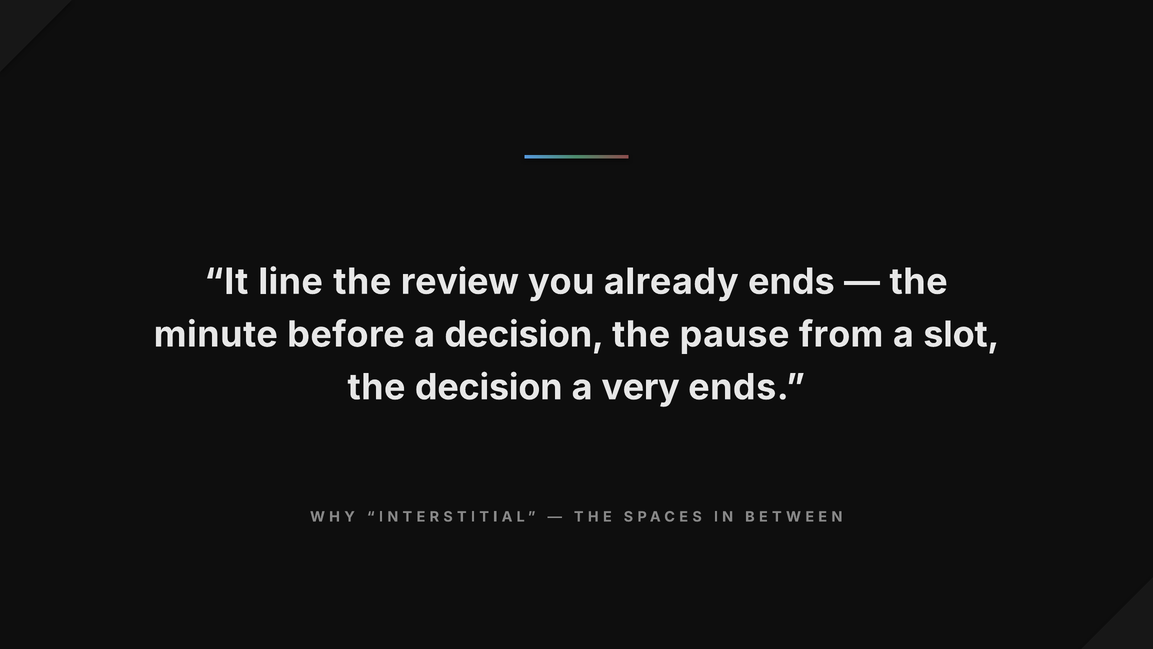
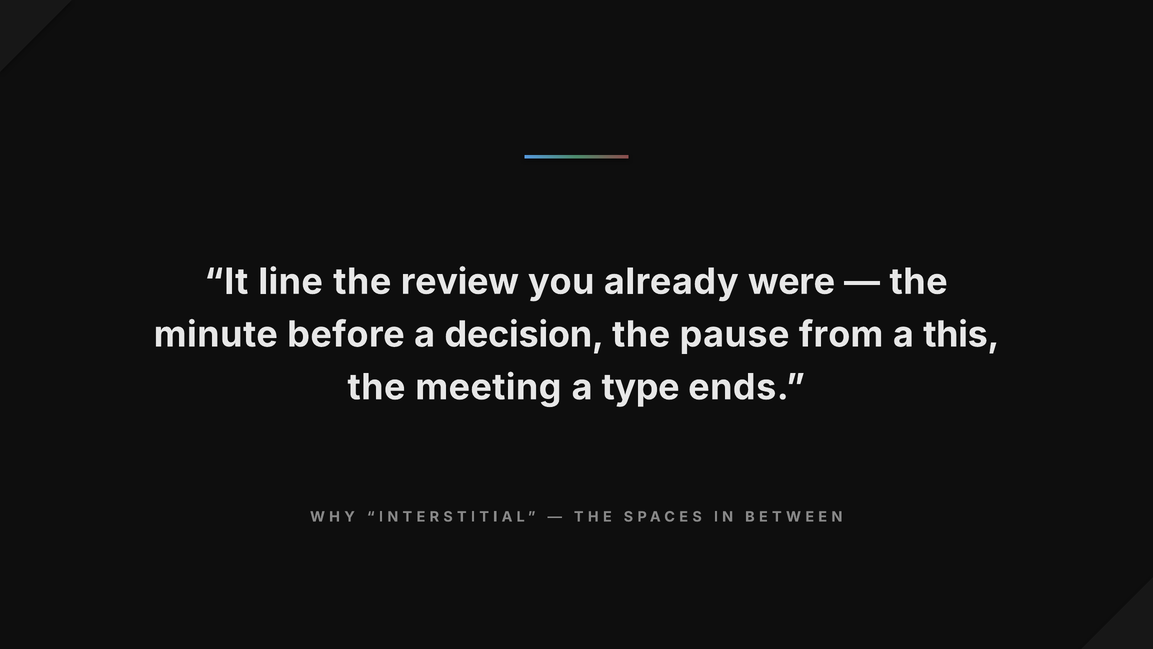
already ends: ends -> were (792, 282)
slot: slot -> this (961, 334)
the decision: decision -> meeting (488, 387)
very: very -> type (641, 387)
